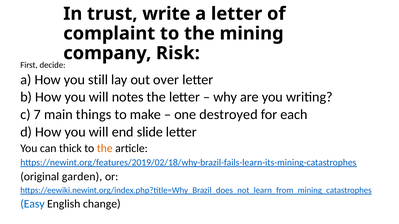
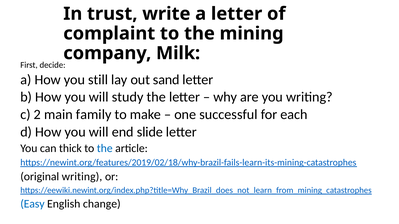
Risk: Risk -> Milk (178, 53)
over: over -> sand (166, 80)
notes: notes -> study (128, 97)
7: 7 -> 2 (37, 115)
things: things -> family (94, 115)
destroyed: destroyed -> successful (229, 115)
the colour: orange -> blue (105, 149)
original garden: garden -> writing (82, 177)
